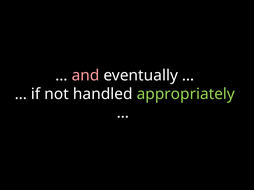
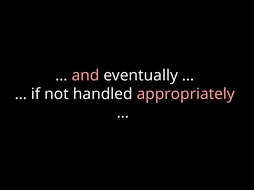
appropriately colour: light green -> pink (186, 94)
